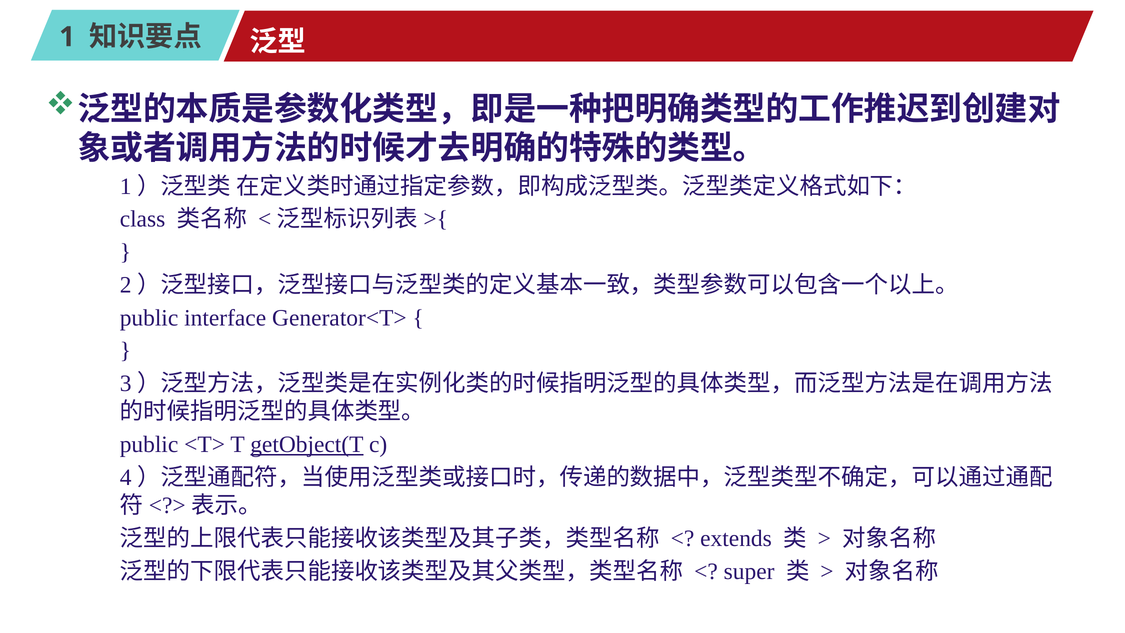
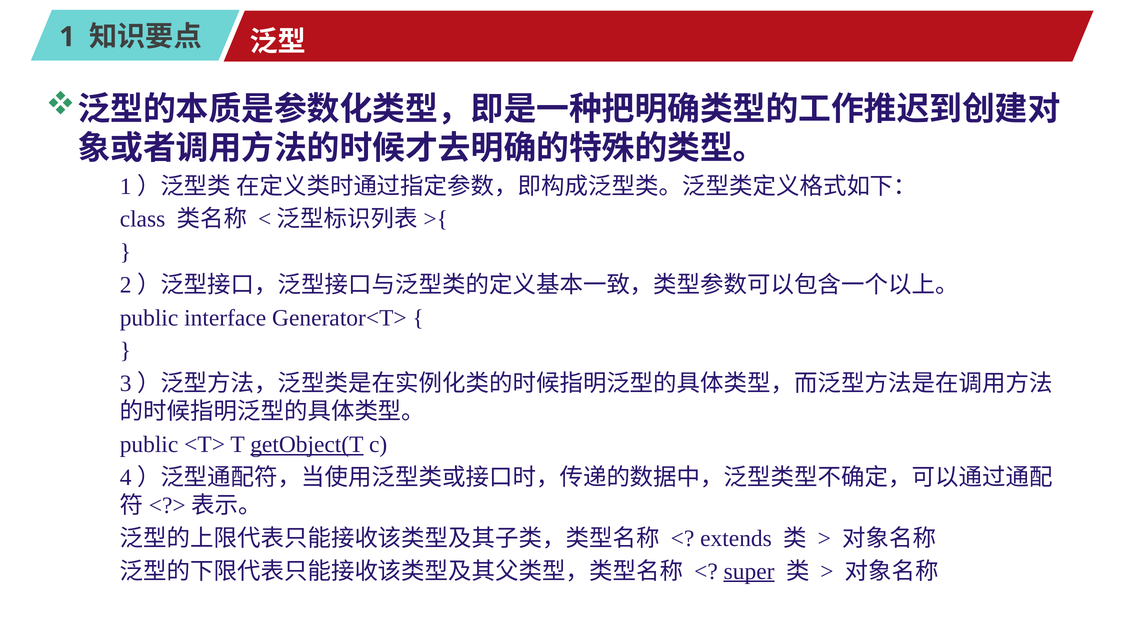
super underline: none -> present (749, 571)
